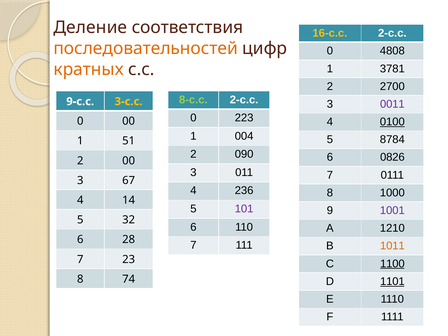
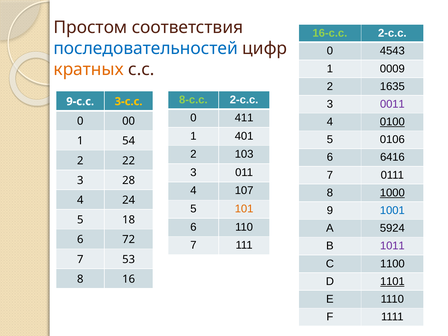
Деление: Деление -> Простом (90, 28)
16-с.с colour: yellow -> light green (330, 33)
последовательностей colour: orange -> blue (146, 48)
4808: 4808 -> 4543 (392, 51)
3781: 3781 -> 0009 (392, 69)
2700: 2700 -> 1635 (392, 86)
223: 223 -> 411 (244, 118)
004: 004 -> 401 (244, 136)
8784: 8784 -> 0106 (392, 140)
51: 51 -> 54 (129, 141)
090: 090 -> 103 (244, 154)
0826: 0826 -> 6416 (392, 157)
2 00: 00 -> 22 (129, 161)
67: 67 -> 28 (129, 180)
236: 236 -> 107 (244, 191)
1000 underline: none -> present (392, 193)
14: 14 -> 24 (129, 200)
101 colour: purple -> orange (244, 209)
1001 colour: purple -> blue (392, 210)
32: 32 -> 18 (129, 220)
1210: 1210 -> 5924 (392, 228)
28: 28 -> 72 (129, 240)
1011 colour: orange -> purple (392, 246)
23: 23 -> 53 (129, 259)
1100 underline: present -> none (392, 264)
74: 74 -> 16 (129, 279)
